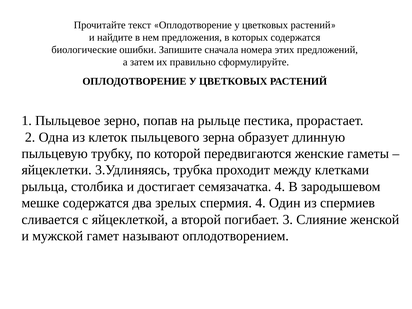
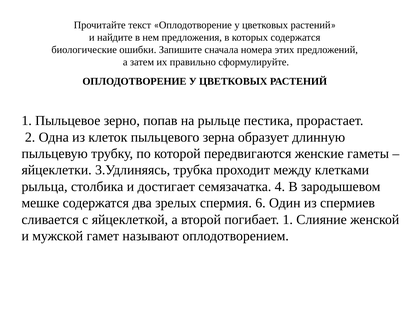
спермия 4: 4 -> 6 (260, 203)
погибает 3: 3 -> 1 (288, 220)
